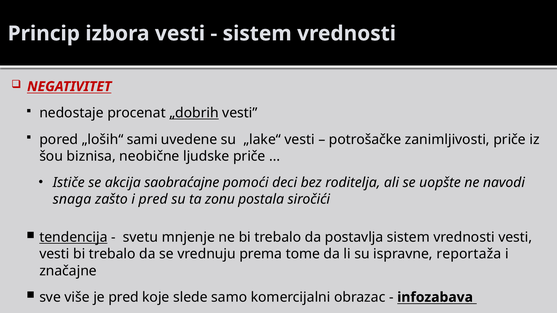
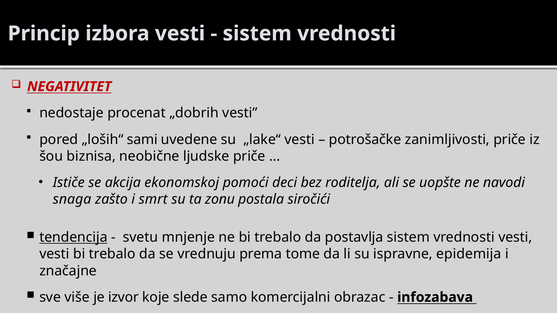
„dobrih underline: present -> none (194, 113)
saobraćajne: saobraćajne -> ekonomskoj (182, 183)
i pred: pred -> smrt (153, 199)
reportaža: reportaža -> epidemija (469, 254)
je pred: pred -> izvor (124, 298)
